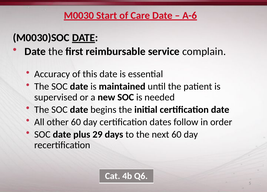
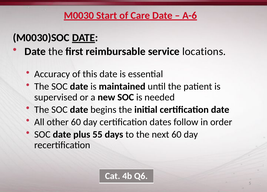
complain: complain -> locations (204, 52)
29: 29 -> 55 (97, 135)
